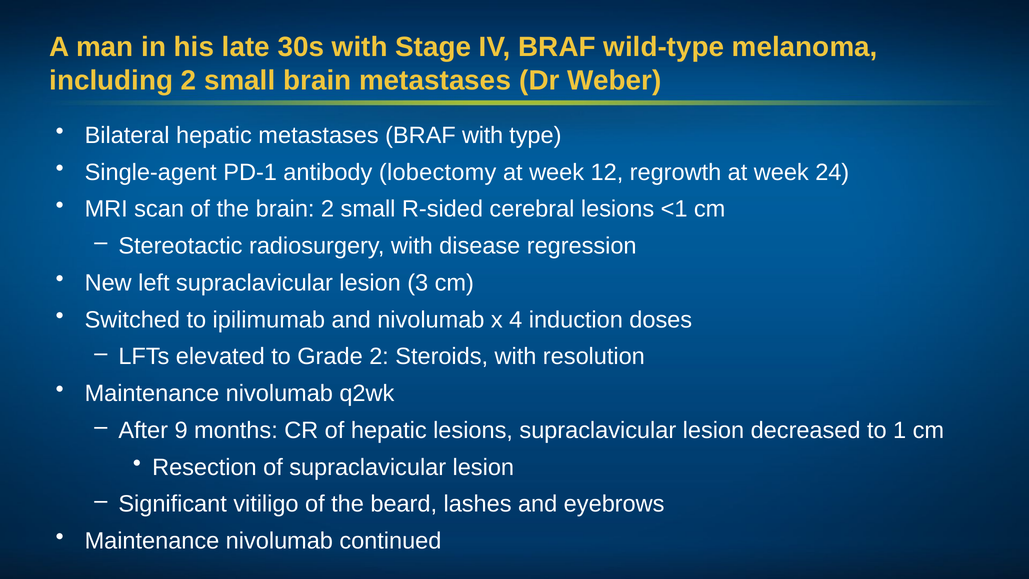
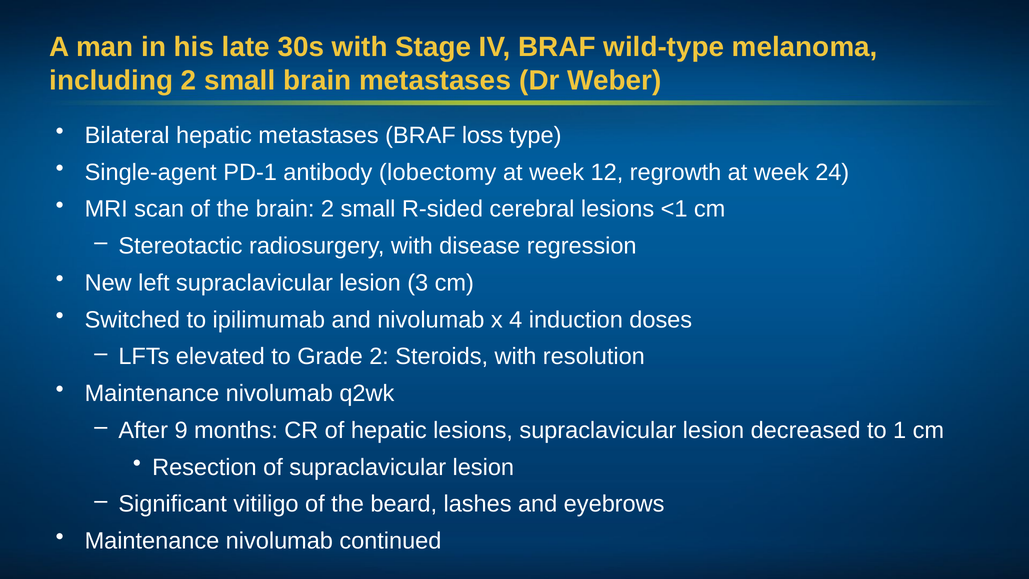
BRAF with: with -> loss (483, 135)
